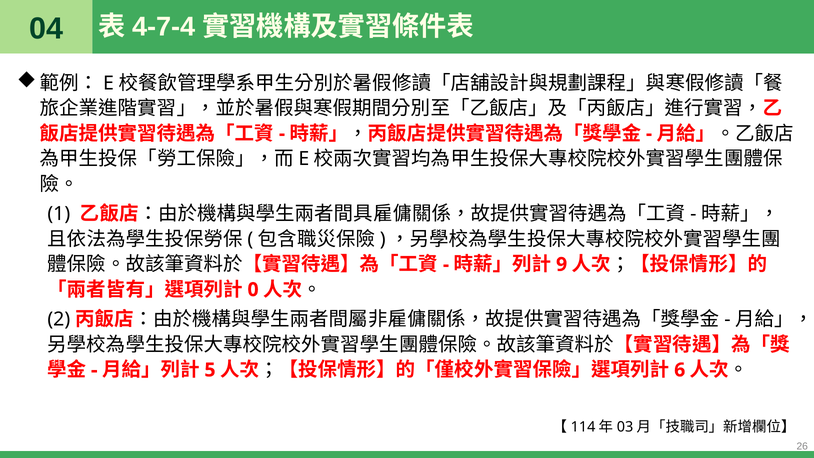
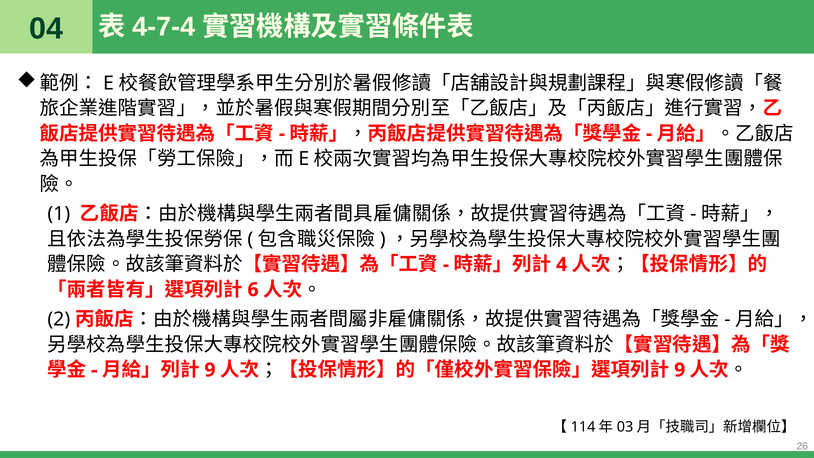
9: 9 -> 4 (562, 264)
0: 0 -> 6 (253, 290)
5: 5 -> 9 (210, 370)
6: 6 -> 9 (680, 370)
